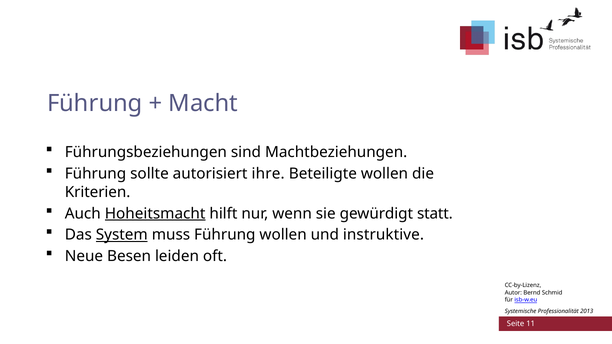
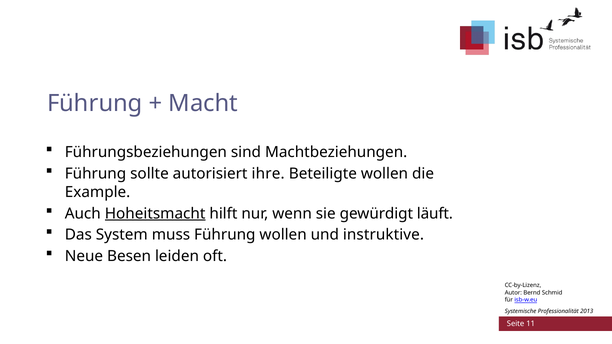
Kriterien: Kriterien -> Example (98, 192)
statt: statt -> läuft (435, 214)
System underline: present -> none (122, 235)
